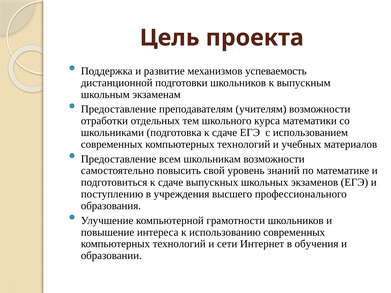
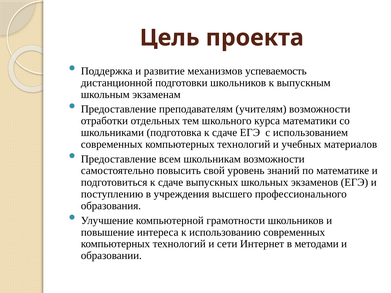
обучения: обучения -> методами (317, 244)
